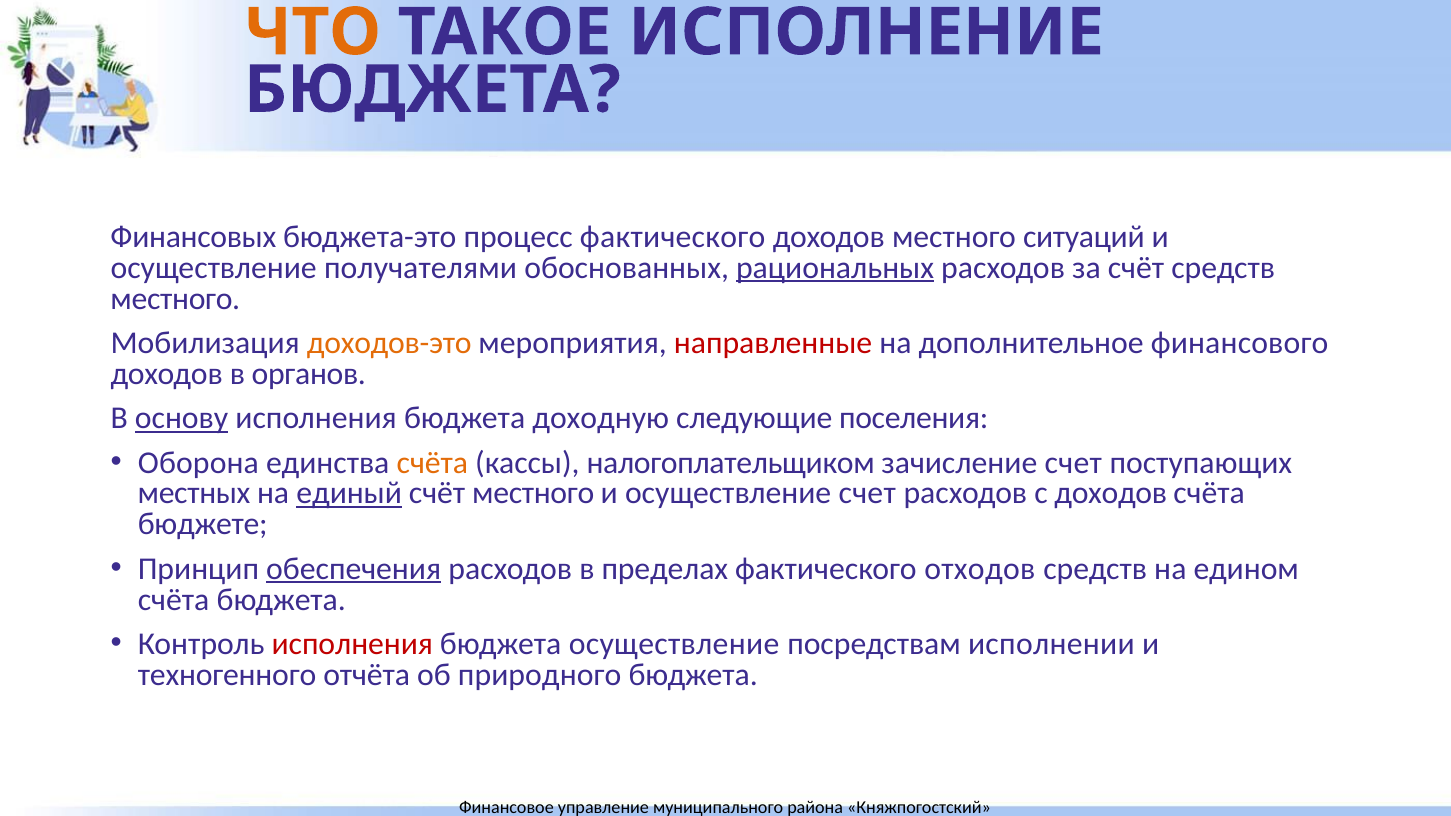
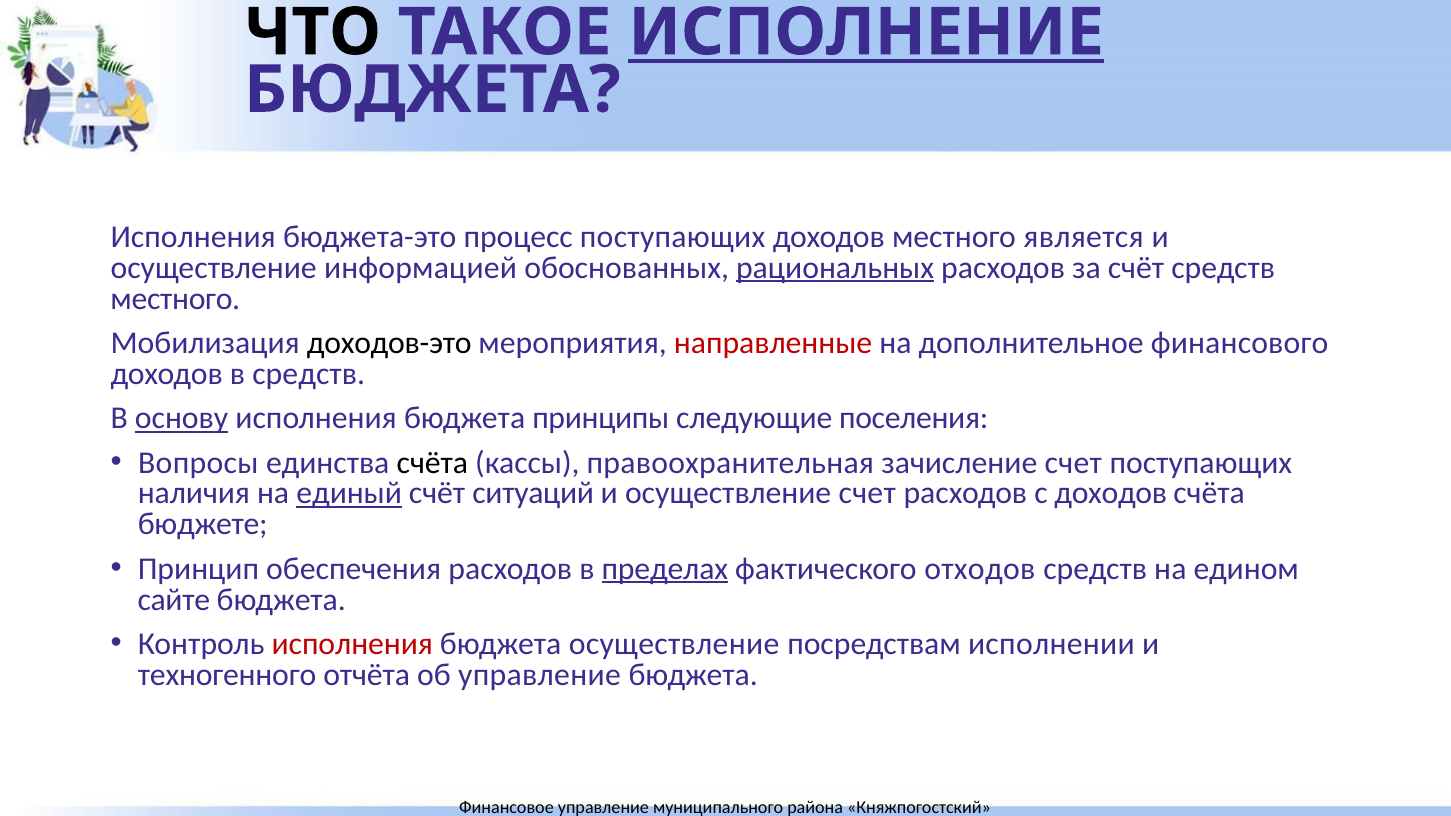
ЧТО colour: orange -> black (312, 32)
ИСПОЛНЕНИЕ underline: none -> present (866, 32)
Финансовых: Финансовых -> Исполнения (193, 237)
процесс фактического: фактического -> поступающих (673, 237)
ситуаций: ситуаций -> является (1084, 237)
получателями: получателями -> информацией (421, 268)
доходов-это colour: orange -> black (389, 343)
в органов: органов -> средств (309, 374)
доходную: доходную -> принципы (601, 418)
Оборона: Оборона -> Вопросы (198, 463)
счёта colour: orange -> black (432, 463)
налогоплательщиком: налогоплательщиком -> правоохранительная (730, 463)
местных: местных -> наличия (194, 494)
счёт местного: местного -> ситуаций (533, 494)
обеспечения underline: present -> none (354, 569)
пределах underline: none -> present (665, 569)
счёта: счёта -> сайте (174, 600)
об природного: природного -> управление (540, 675)
